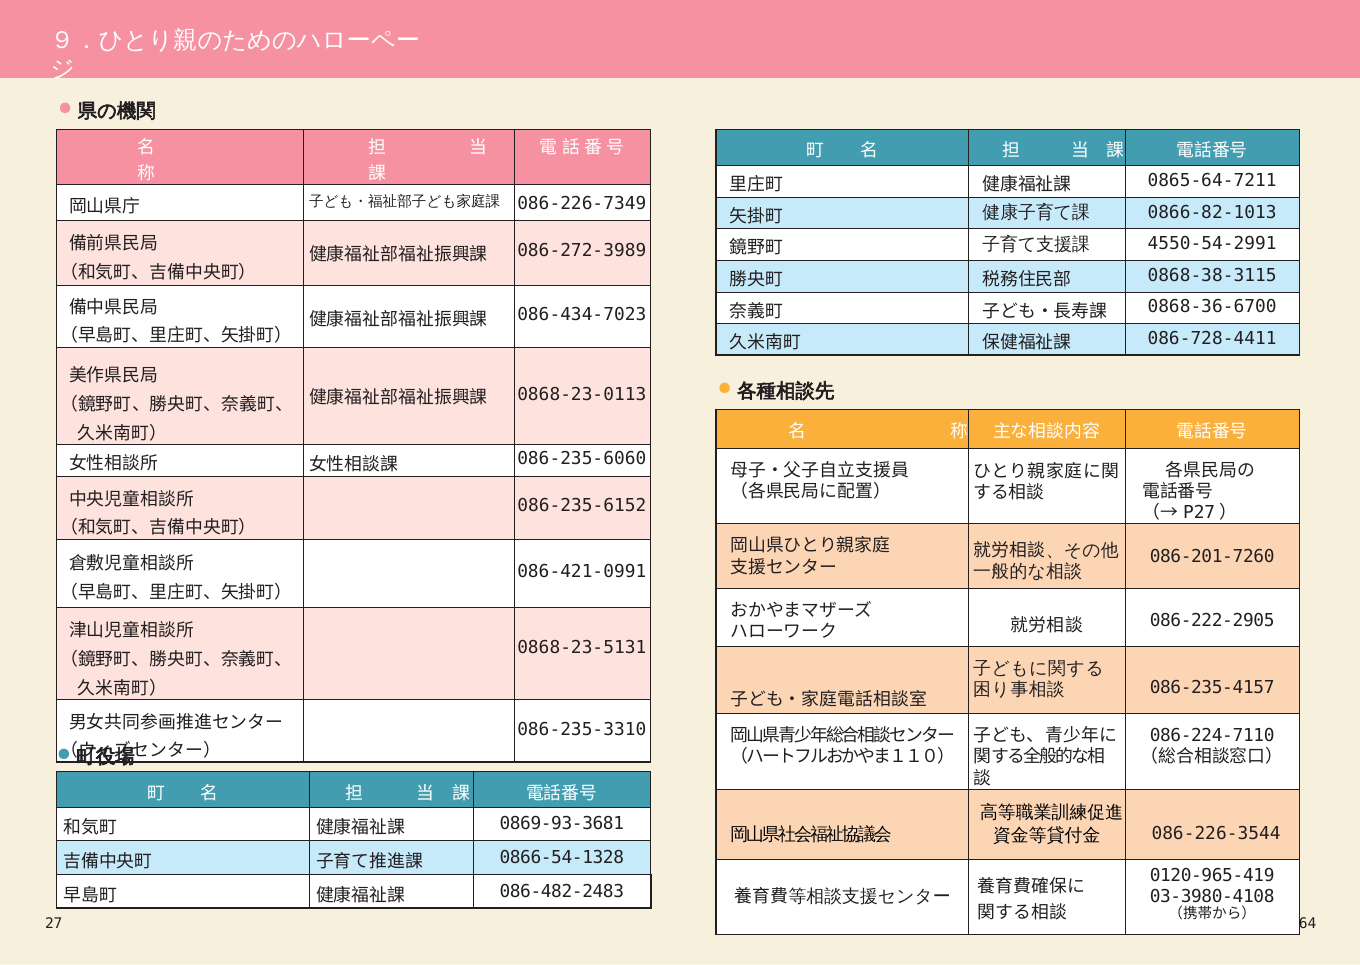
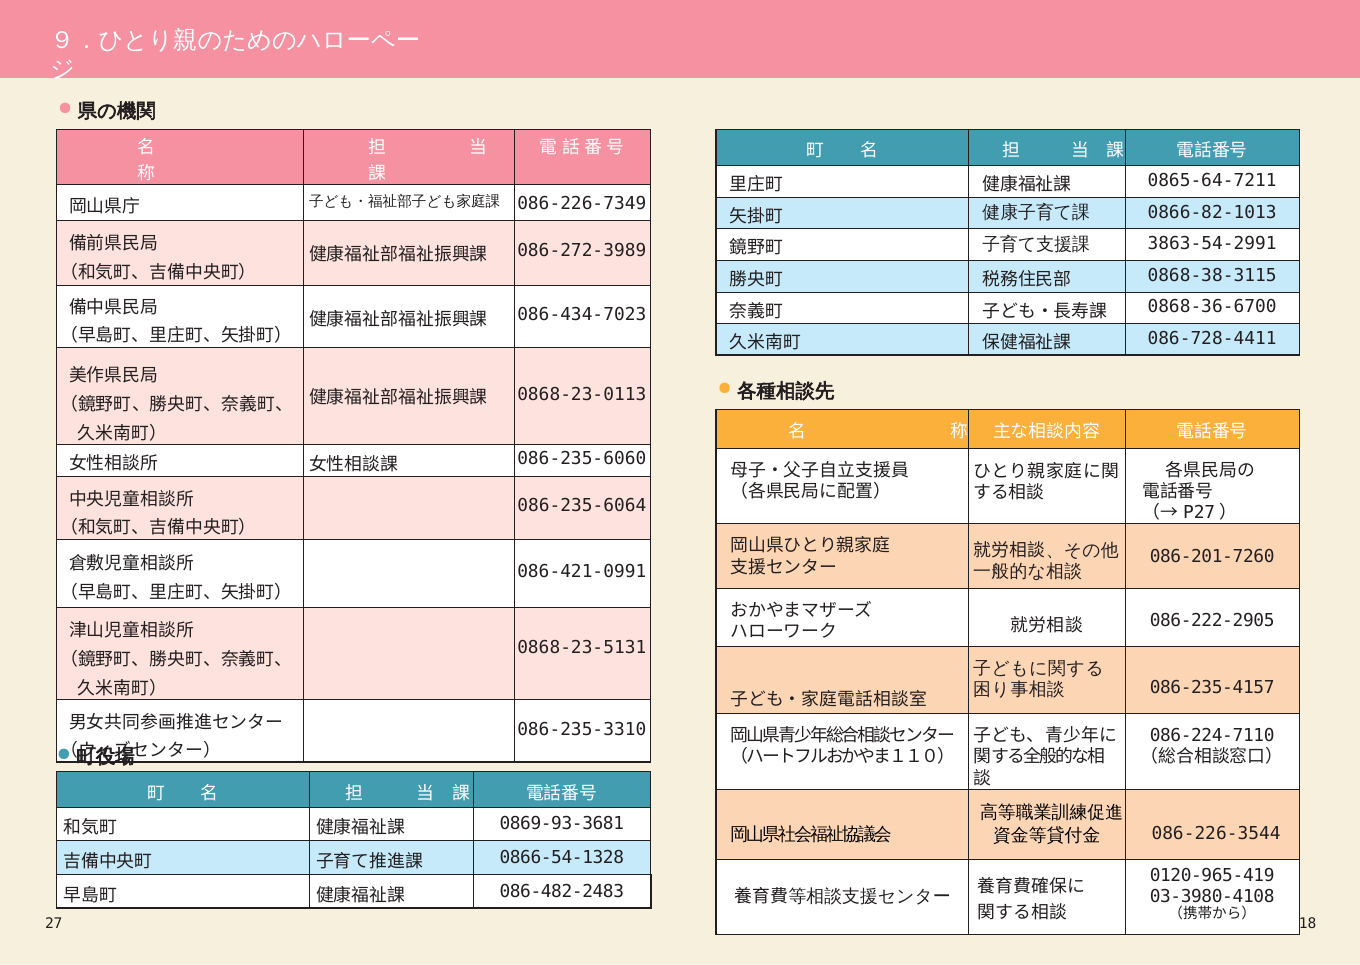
4550-54-2991: 4550-54-2991 -> 3863-54-2991 (1212, 244)
086-235-6152: 086-235-6152 -> 086-235-6064 (582, 505)
64: 64 -> 18 (1308, 924)
